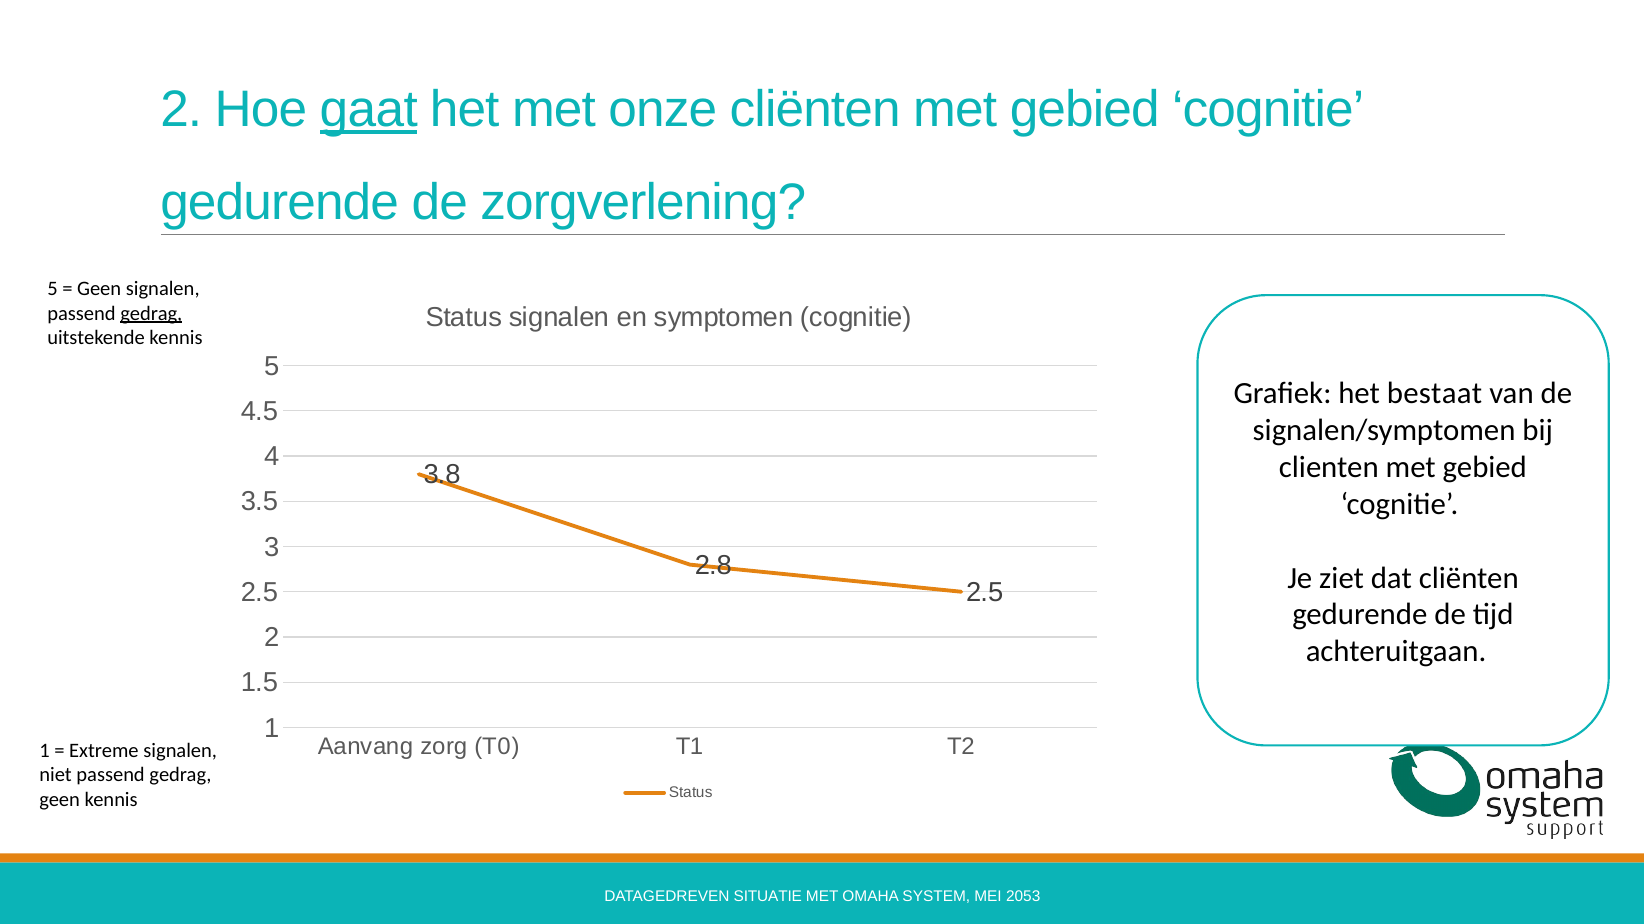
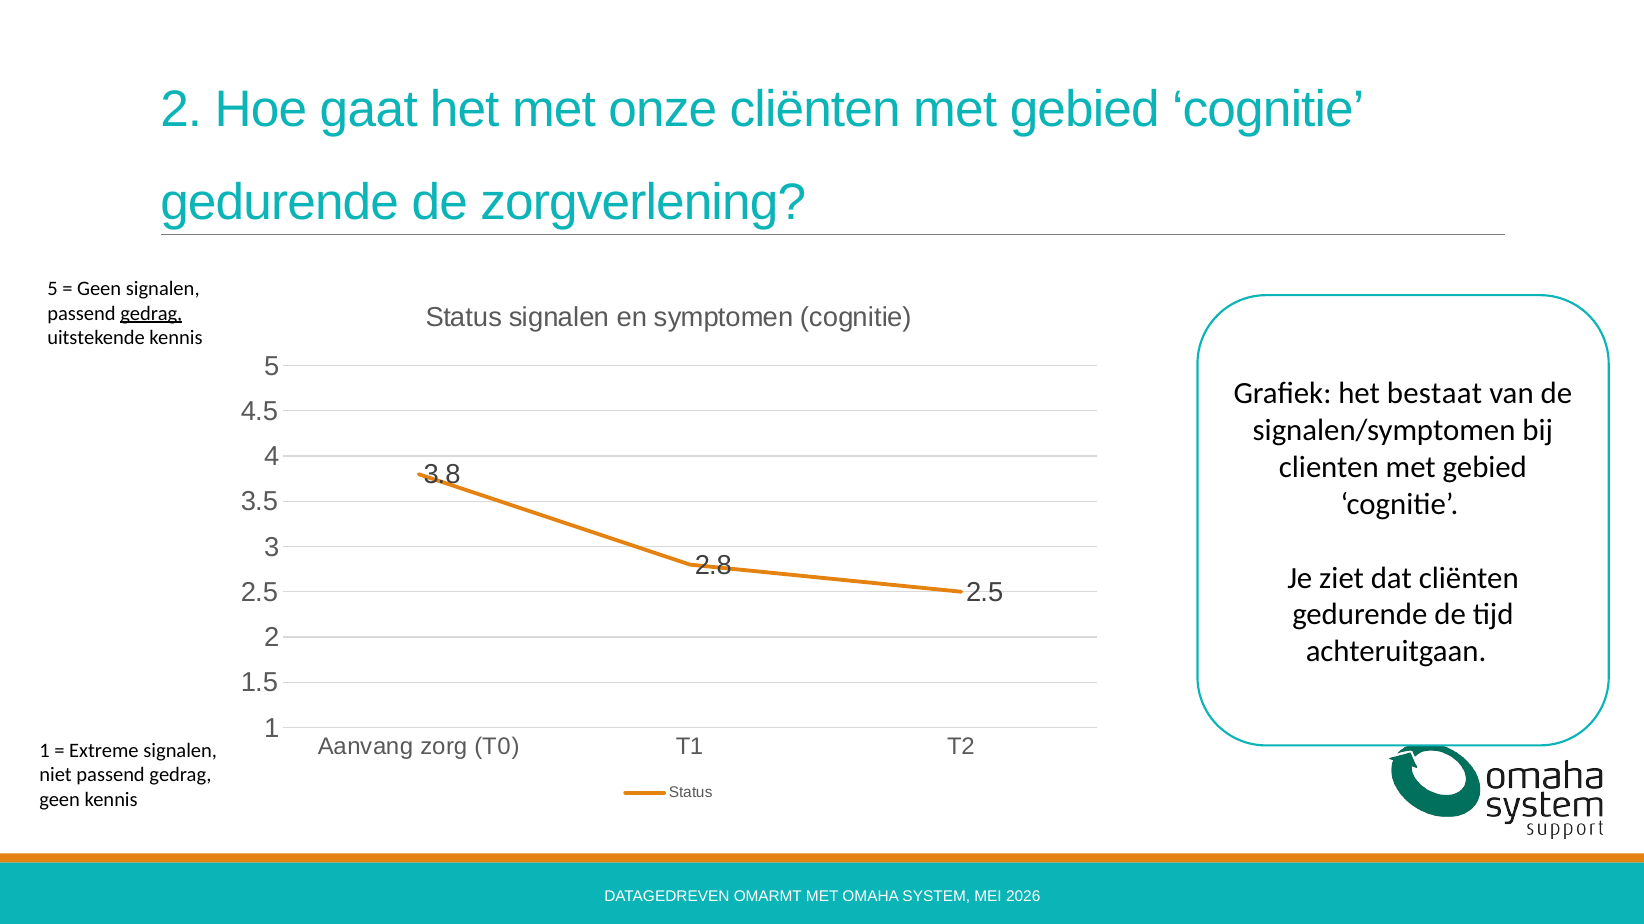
gaat underline: present -> none (369, 110)
SITUATIE: SITUATIE -> OMARMT (768, 897)
2053: 2053 -> 2026 (1023, 897)
